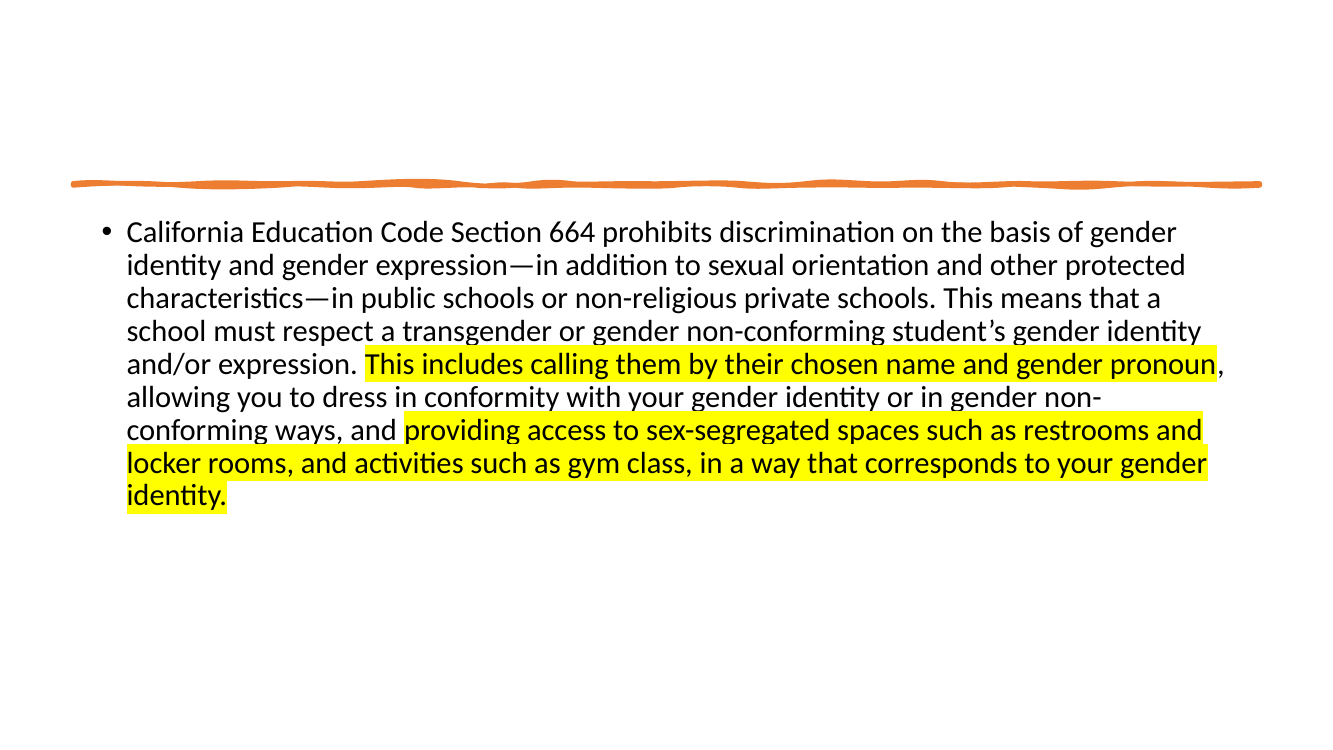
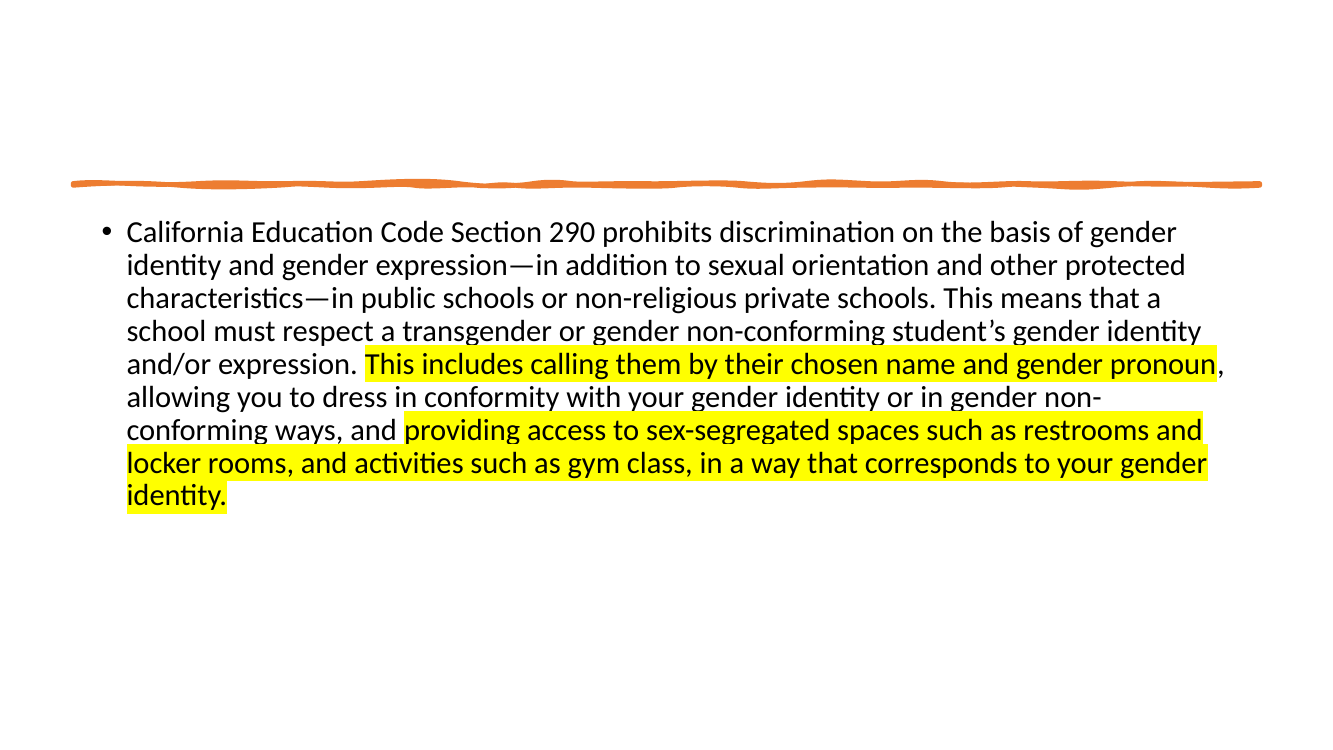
664: 664 -> 290 (572, 232)
